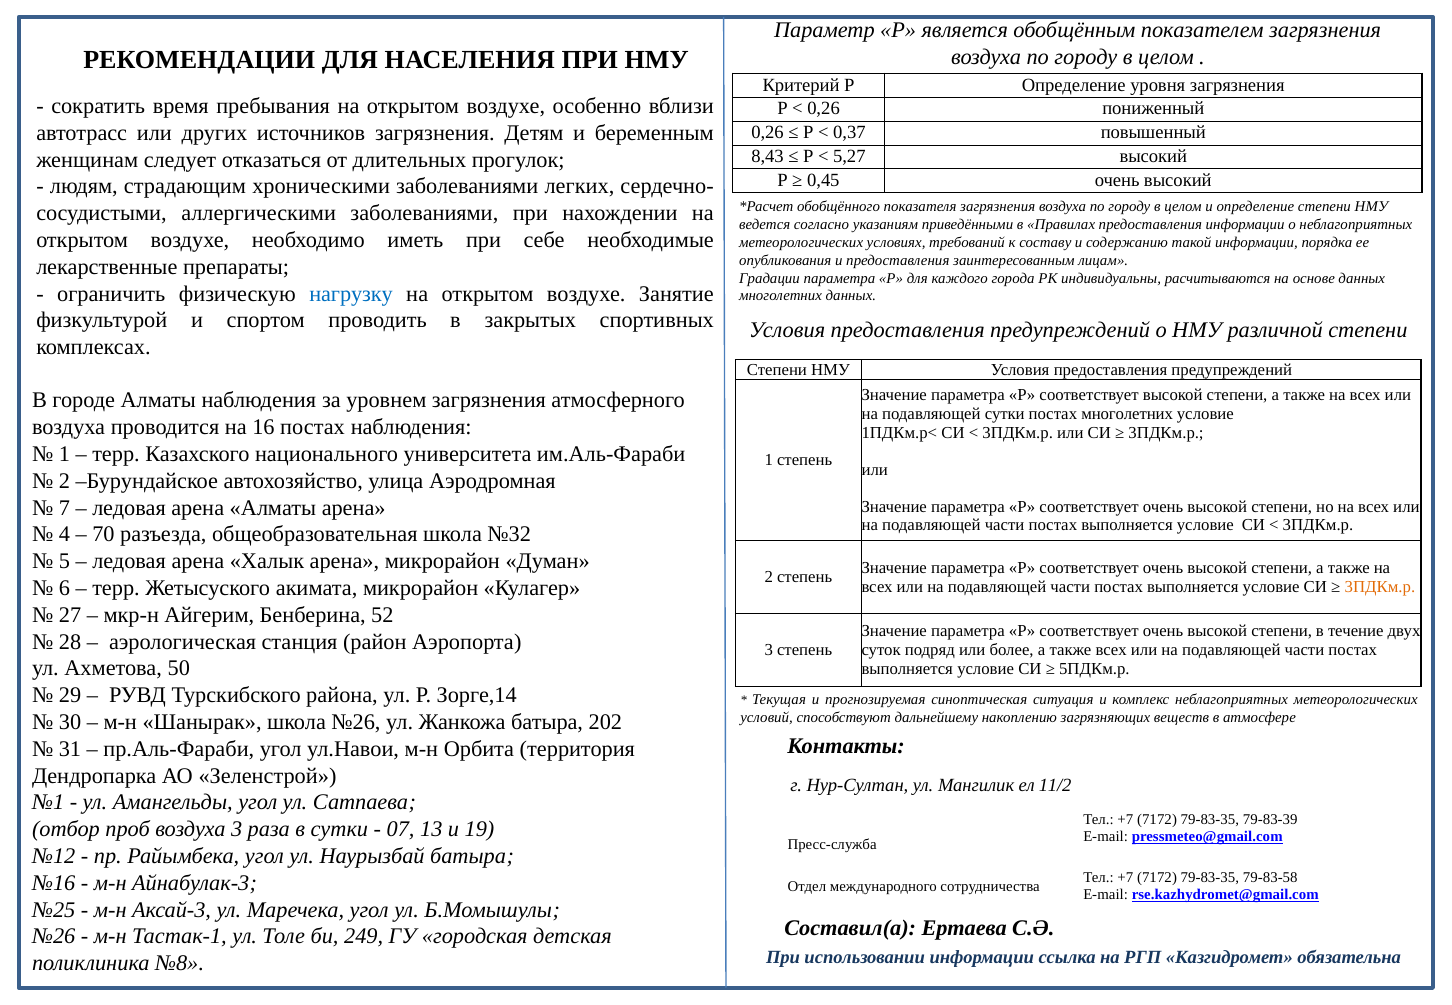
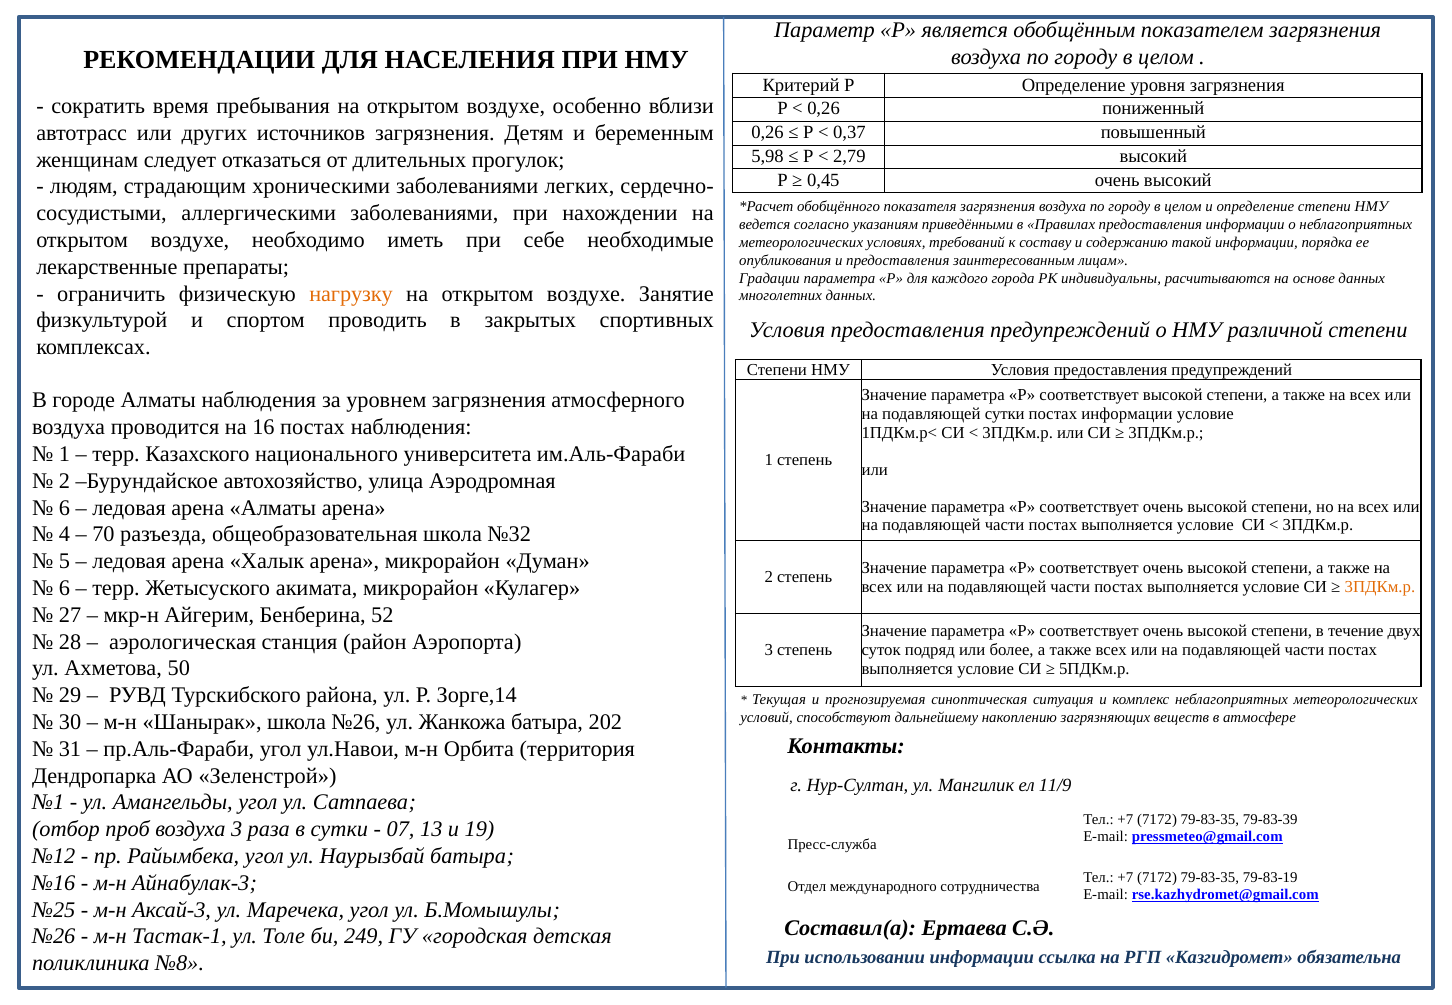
8,43: 8,43 -> 5,98 (768, 157)
5,27: 5,27 -> 2,79 (849, 157)
нагрузку colour: blue -> orange (351, 294)
постах многолетних: многолетних -> информации (1127, 414)
7: 7 -> 6 (64, 508)
11/2: 11/2 -> 11/9 (1055, 785)
79-83-58: 79-83-58 -> 79-83-19 (1270, 878)
